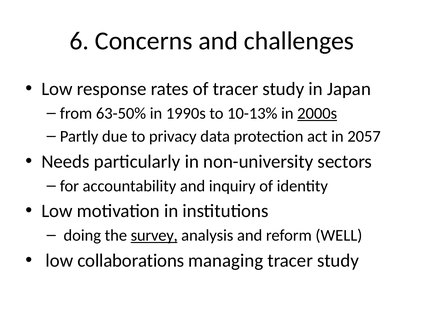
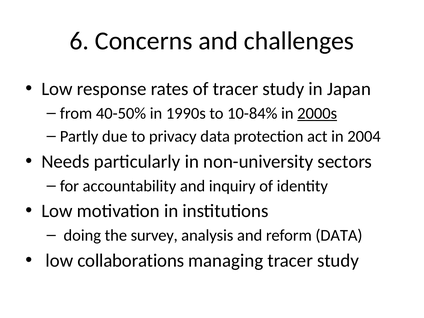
63-50%: 63-50% -> 40-50% (121, 113)
10-13%: 10-13% -> 10-84% (252, 113)
2057: 2057 -> 2004 (364, 136)
survey underline: present -> none (154, 235)
reform WELL: WELL -> DATA (339, 235)
